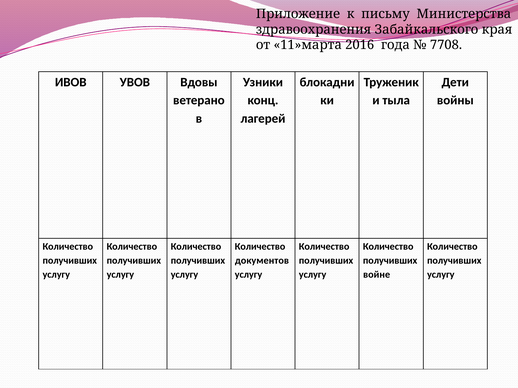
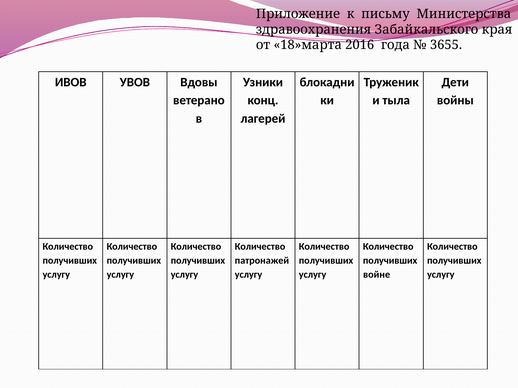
11»марта: 11»марта -> 18»марта (308, 45)
7708: 7708 -> 3655 (446, 45)
документов: документов -> патронажей (262, 261)
